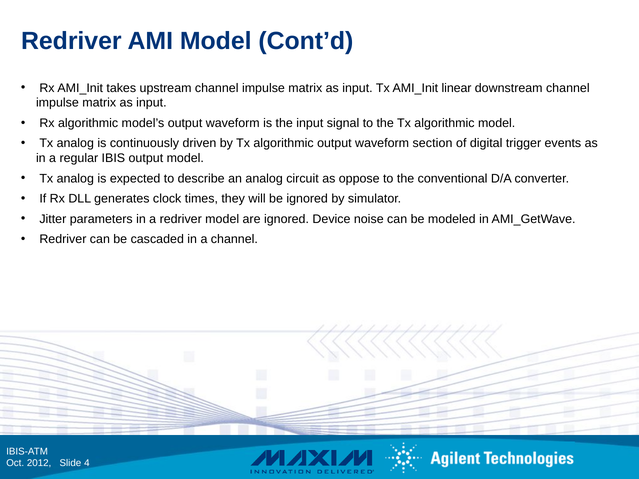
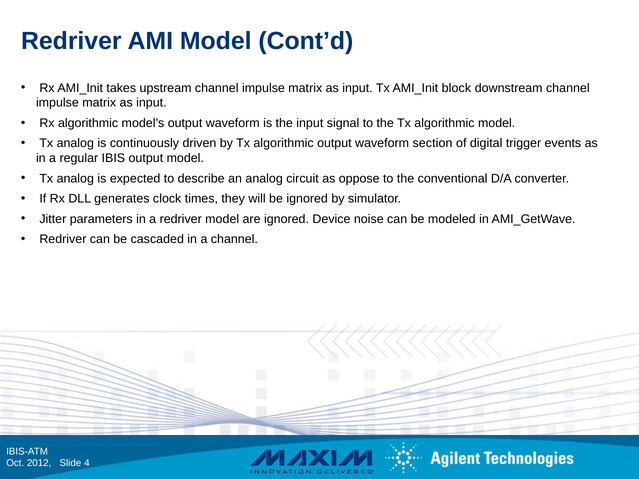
linear: linear -> block (456, 88)
